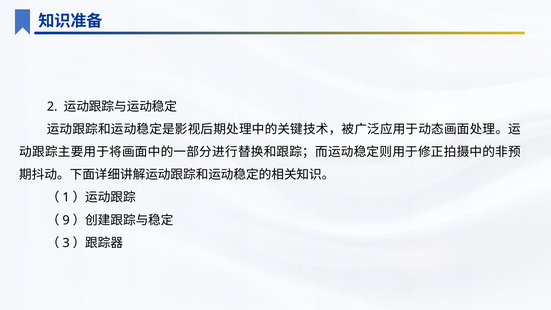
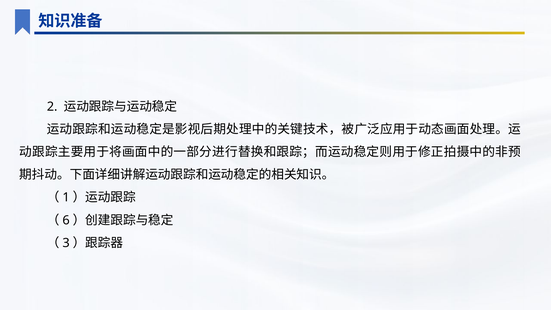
9: 9 -> 6 (66, 220)
